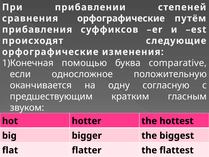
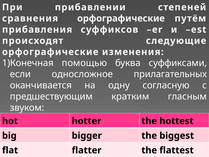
comparative: comparative -> суффиксами (178, 63)
положительную: положительную -> прилагательных (170, 74)
